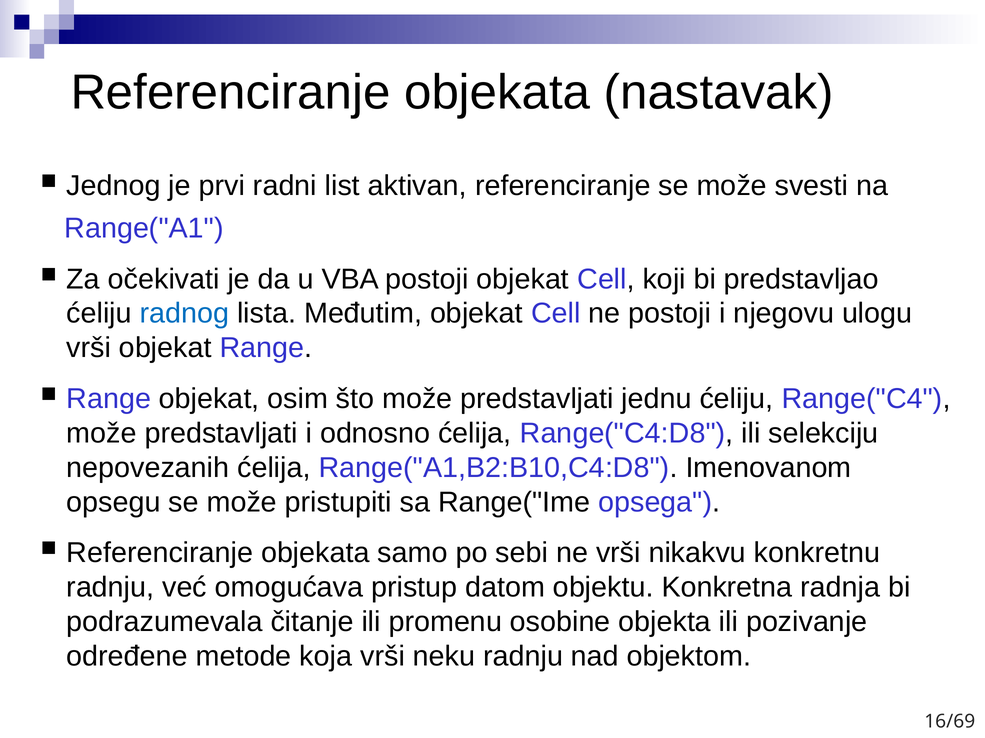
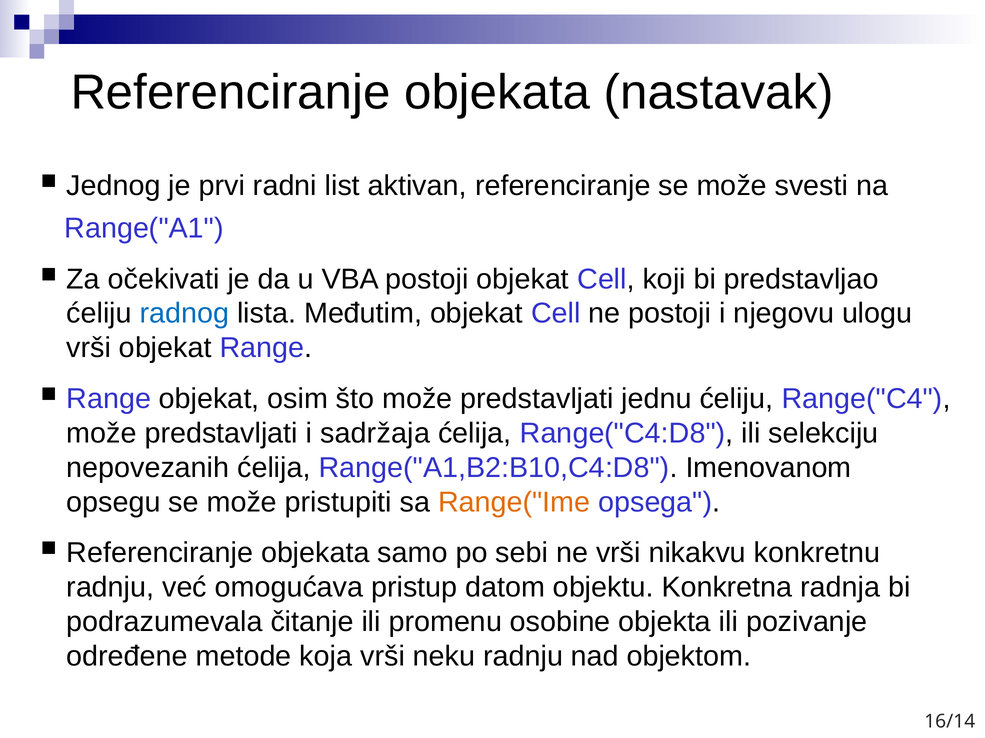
odnosno: odnosno -> sadržaja (375, 434)
Range("Ime colour: black -> orange (514, 503)
16/69: 16/69 -> 16/14 (950, 722)
